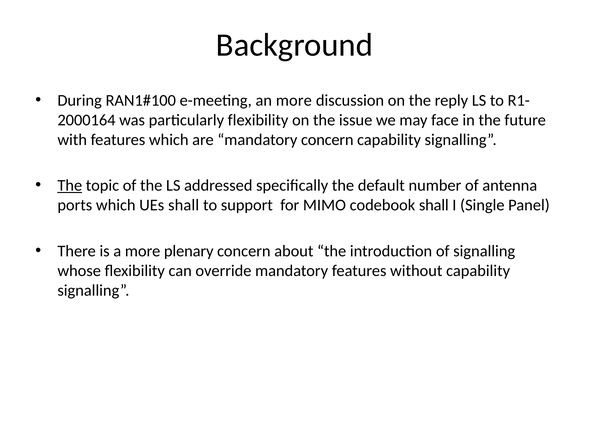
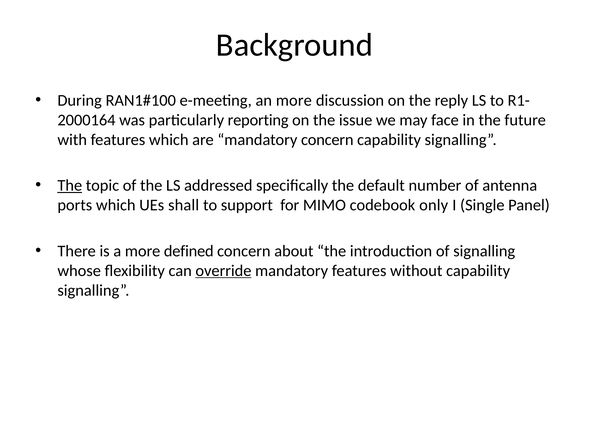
particularly flexibility: flexibility -> reporting (258, 120)
codebook shall: shall -> only (434, 205)
plenary: plenary -> defined (189, 251)
override underline: none -> present (223, 270)
